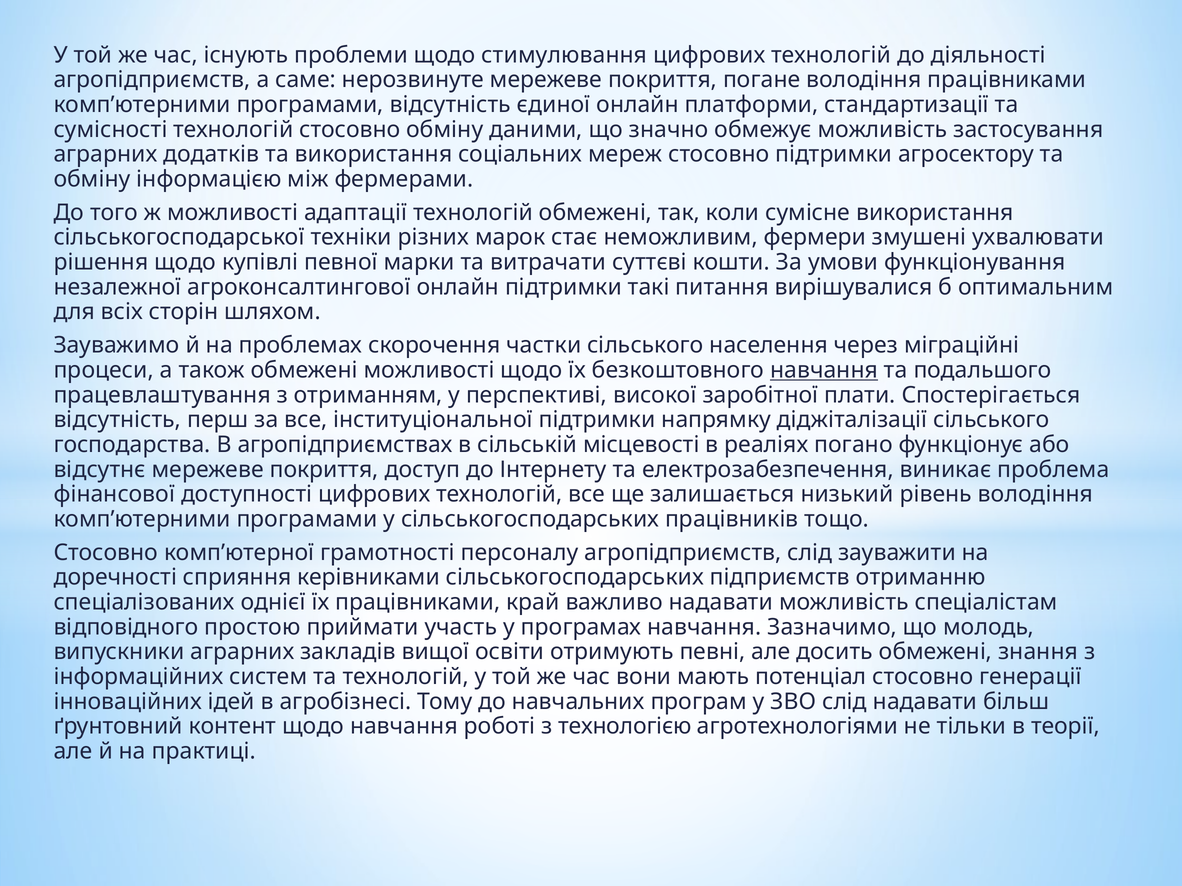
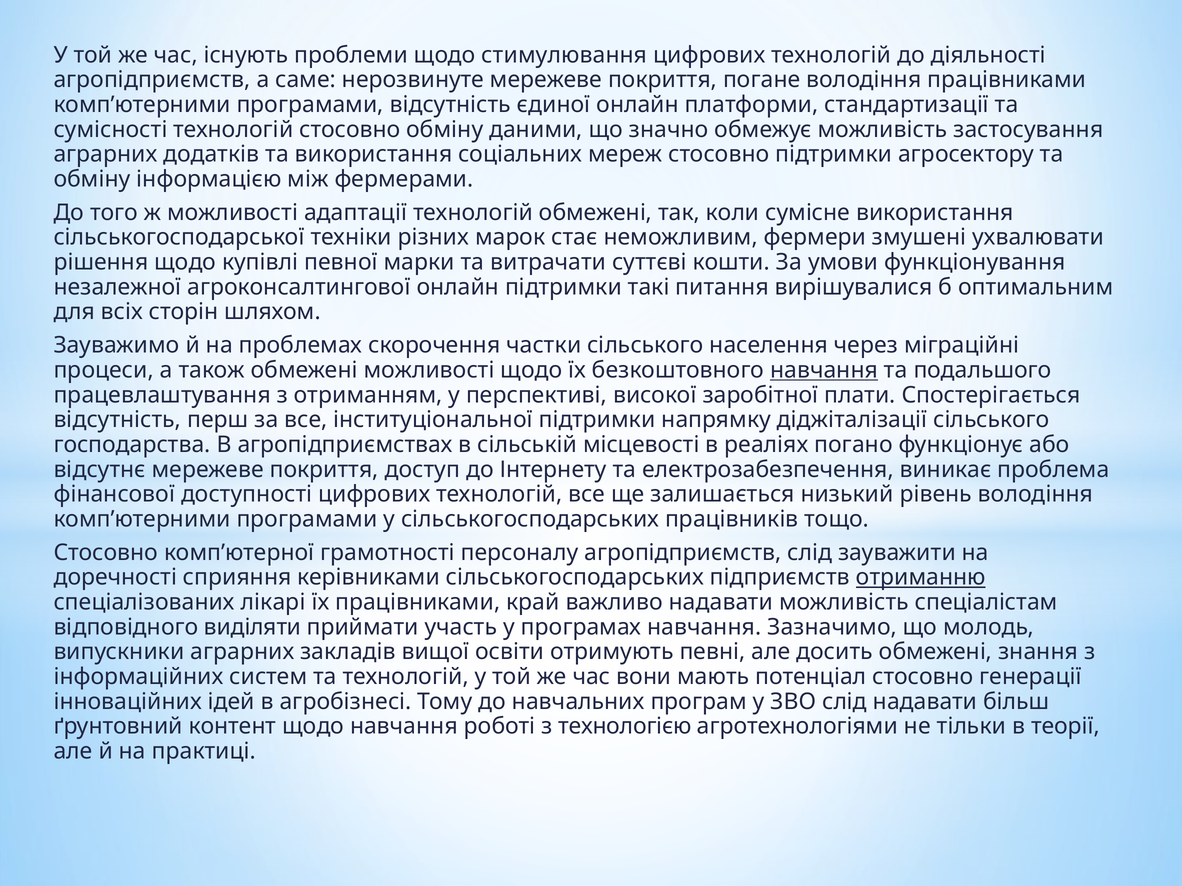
отриманню underline: none -> present (921, 578)
однієї: однієї -> лікарі (273, 603)
простою: простою -> виділяти (253, 627)
